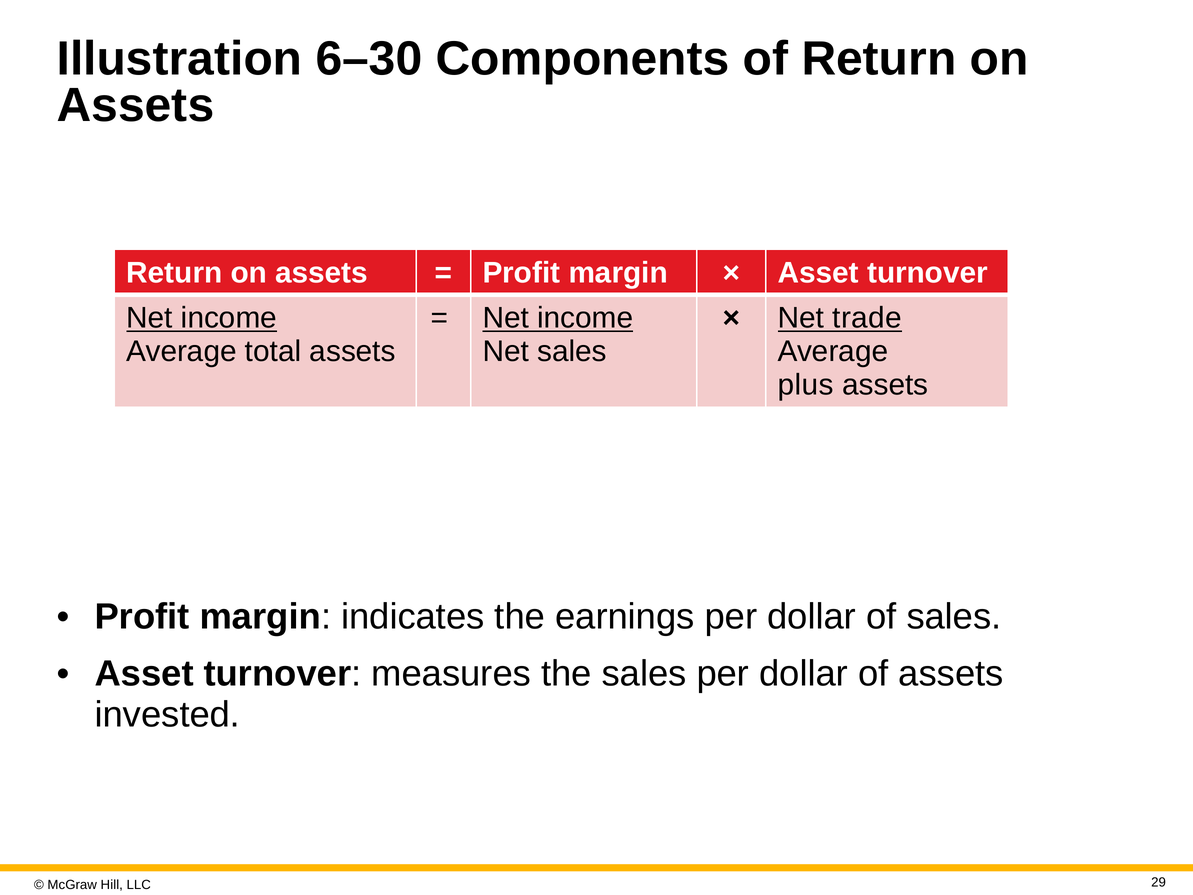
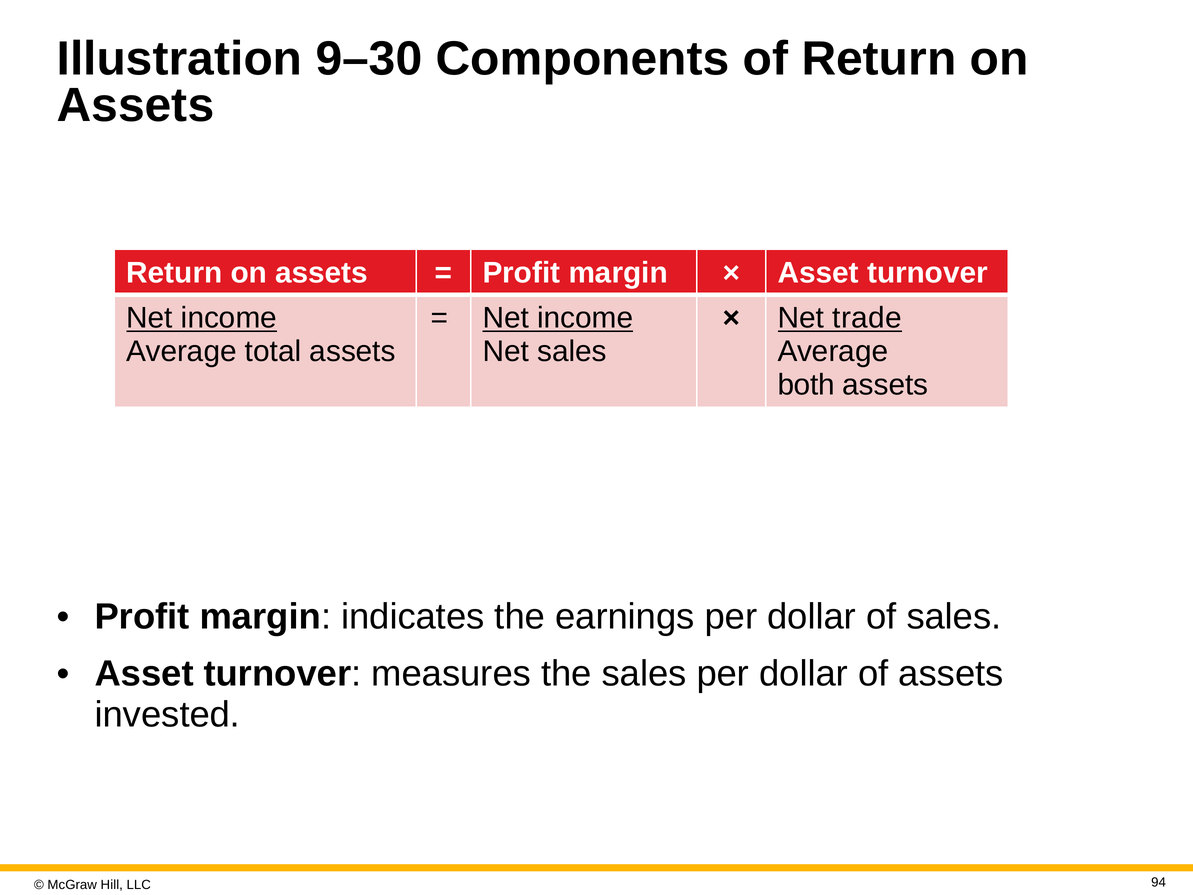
6–30: 6–30 -> 9–30 (369, 59)
plus: plus -> both (806, 385)
29: 29 -> 94 (1159, 882)
